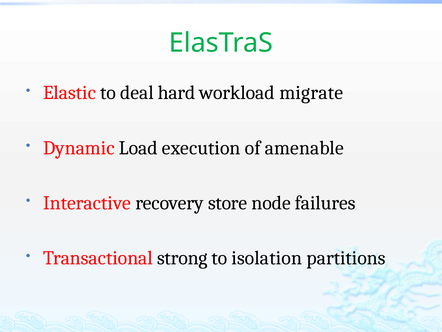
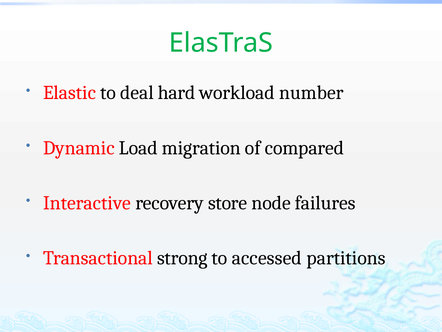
migrate: migrate -> number (311, 93)
execution: execution -> migration (201, 148)
amenable: amenable -> compared (304, 148)
isolation: isolation -> accessed (267, 258)
